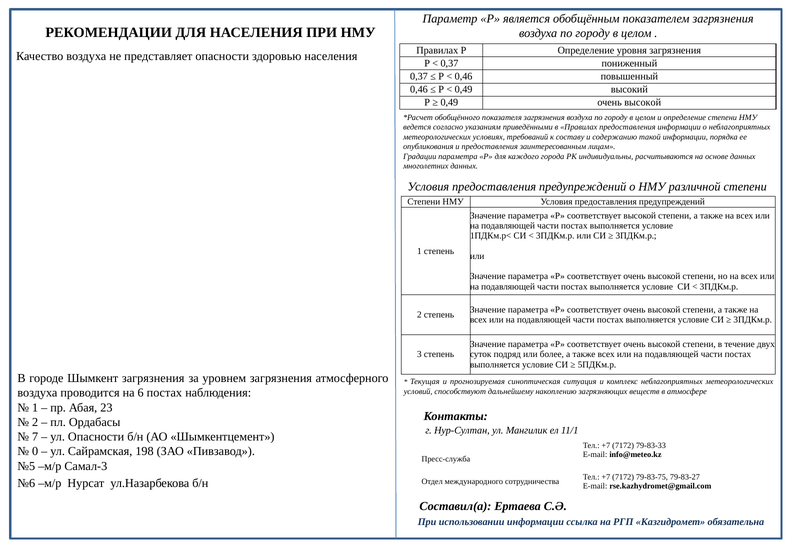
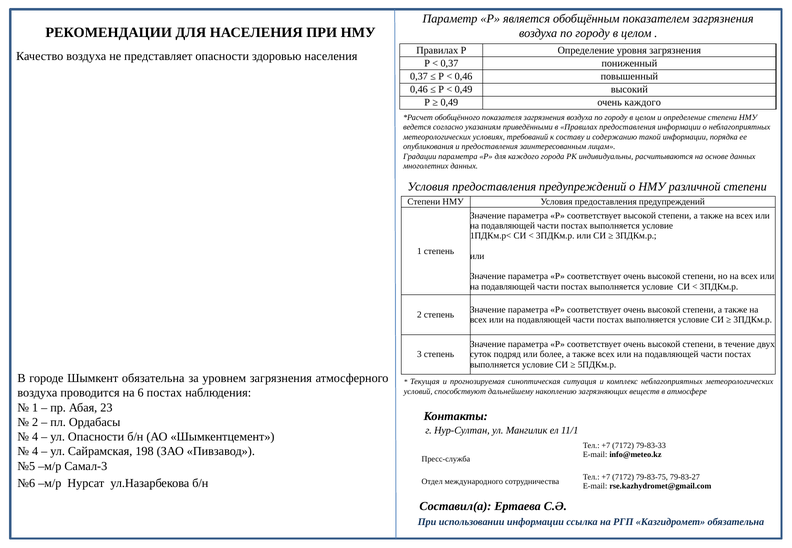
0,49 очень высокой: высокой -> каждого (643, 103)
Шымкент загрязнения: загрязнения -> обязательна (153, 379)
7: 7 -> 4 (35, 437)
0: 0 -> 4 (35, 452)
